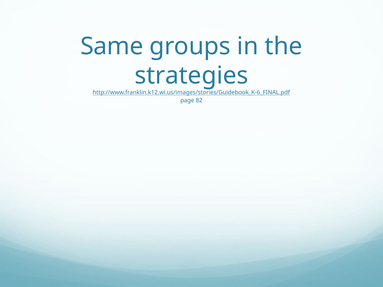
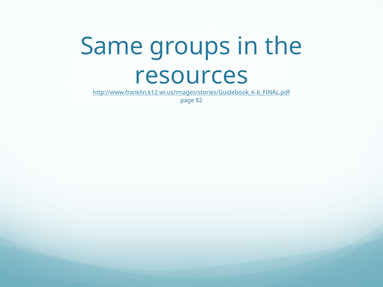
strategies: strategies -> resources (191, 76)
